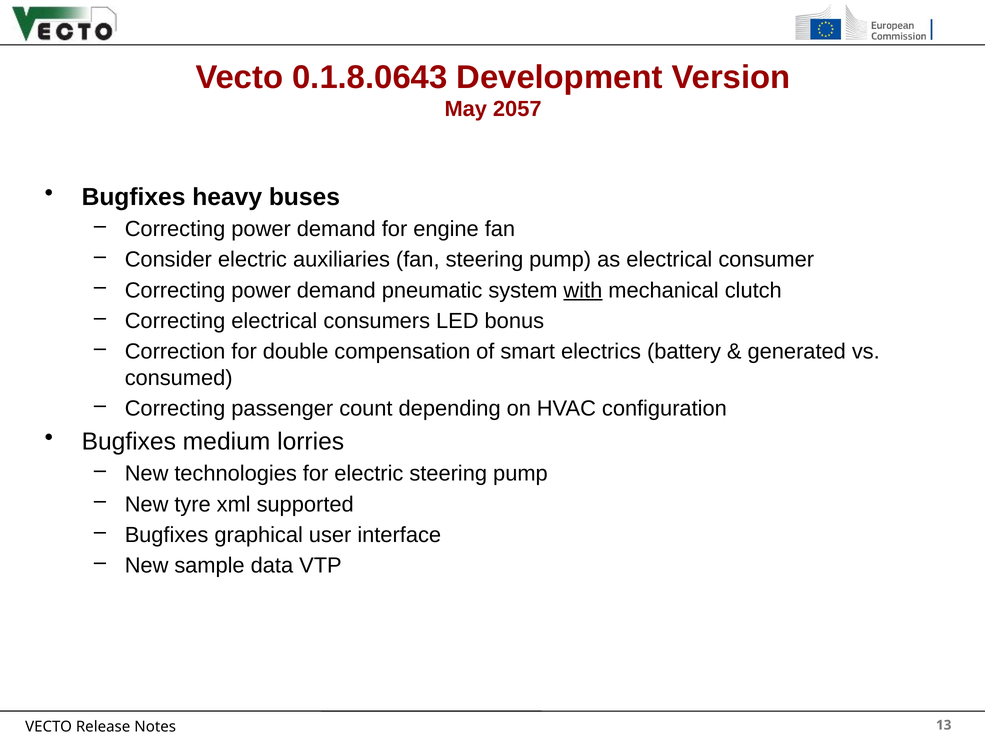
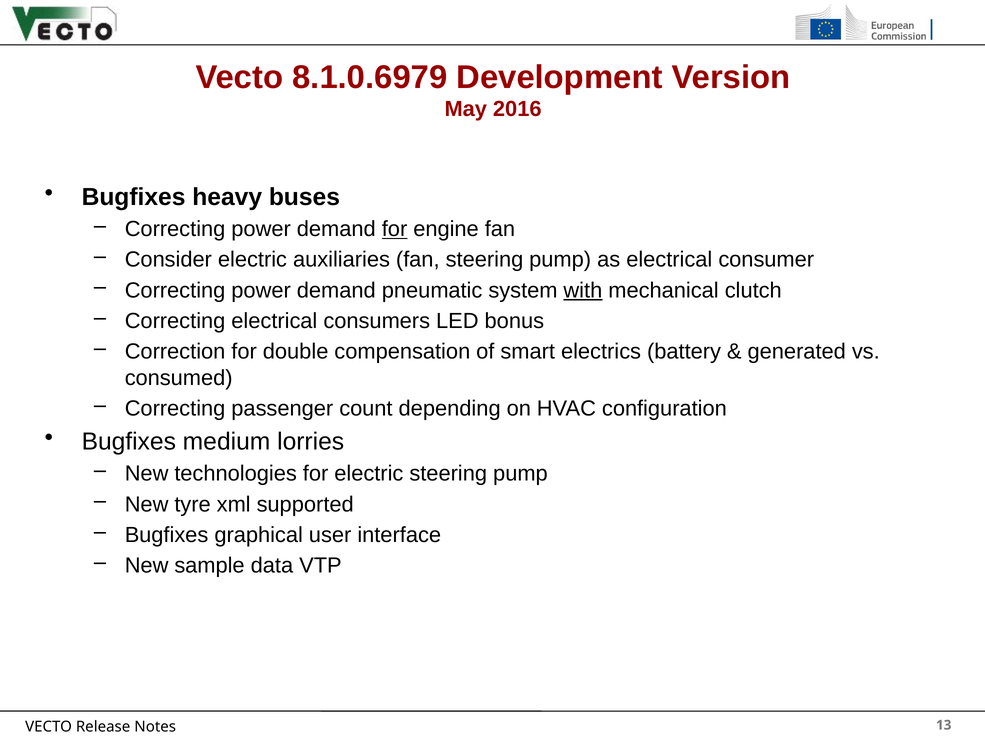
0.1.8.0643: 0.1.8.0643 -> 8.1.0.6979 (370, 77)
2057: 2057 -> 2016 (517, 109)
for underline: none -> present (395, 229)
